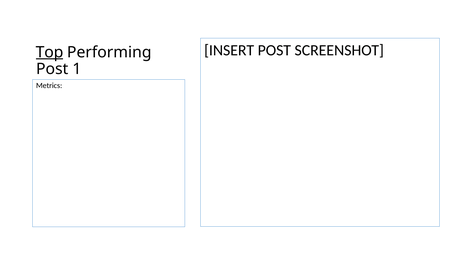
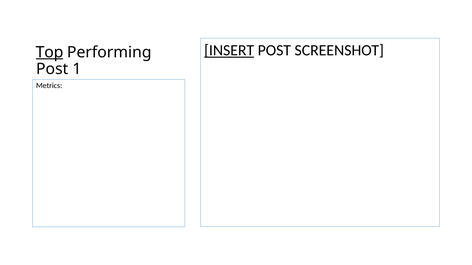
INSERT underline: none -> present (229, 51)
